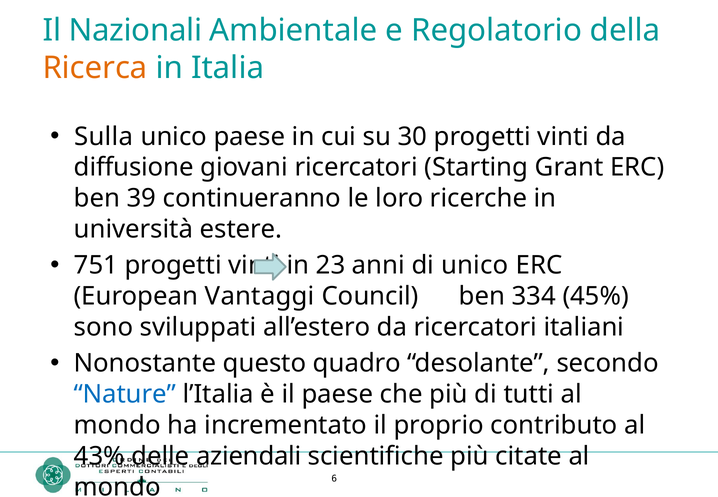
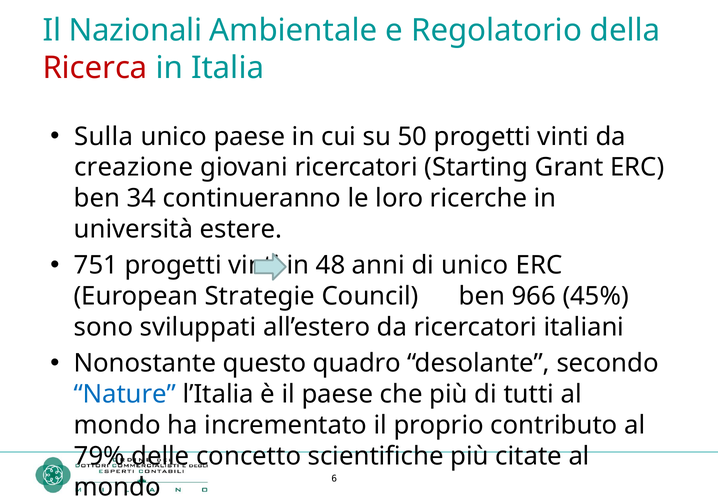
Ricerca colour: orange -> red (95, 68)
30: 30 -> 50 (412, 137)
diffusione: diffusione -> creazione (134, 168)
39: 39 -> 34 (141, 198)
23: 23 -> 48 (330, 266)
Vantaggi: Vantaggi -> Strategie (260, 296)
334: 334 -> 966 (534, 296)
43%: 43% -> 79% (99, 456)
aziendali: aziendali -> concetto (249, 456)
